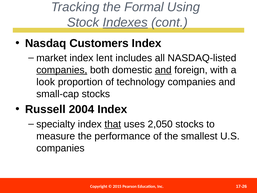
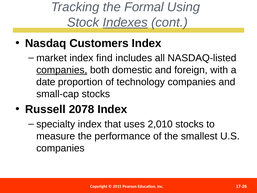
lent: lent -> find (104, 58)
and underline: present -> none (163, 70)
look: look -> date (46, 82)
2004: 2004 -> 2078 (82, 109)
that underline: present -> none (113, 124)
2,050: 2,050 -> 2,010 (160, 124)
